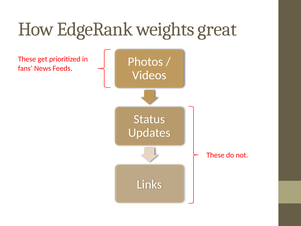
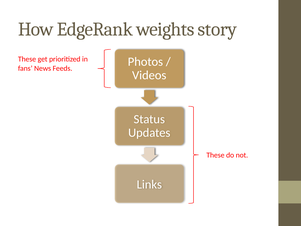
great: great -> story (217, 29)
